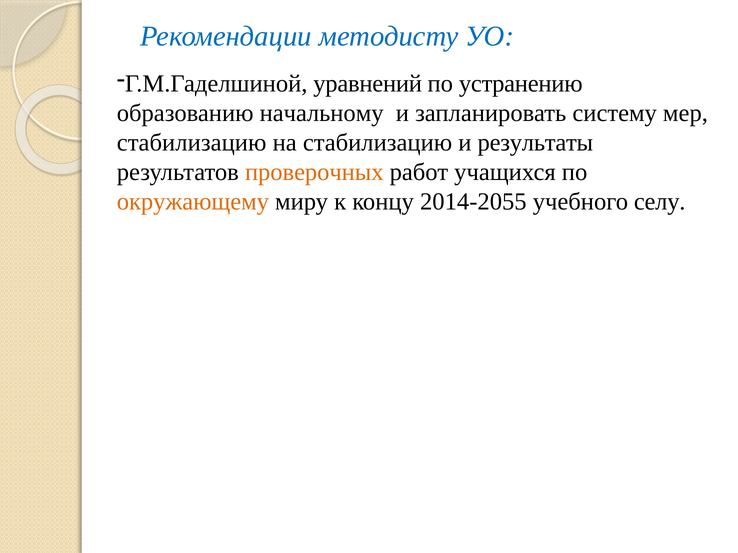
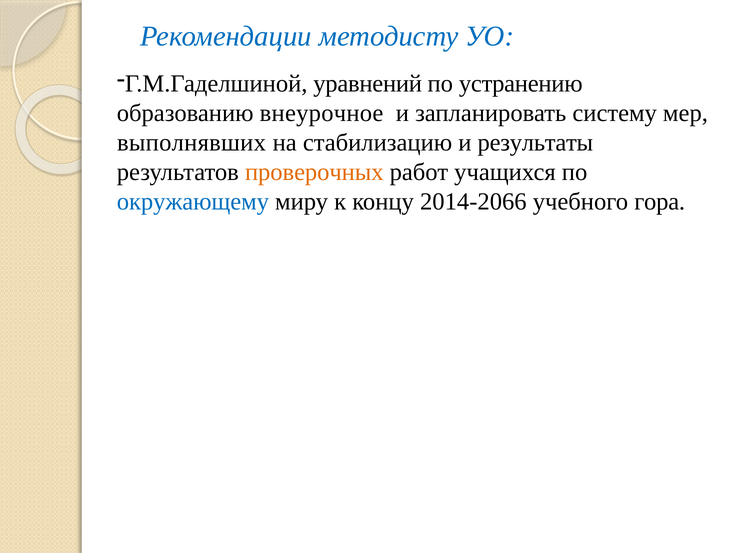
начальному: начальному -> внеурочное (322, 113)
стабилизацию: стабилизацию -> выполнявших (192, 143)
окружающему colour: orange -> blue (193, 202)
2014-2055: 2014-2055 -> 2014-2066 (473, 202)
селу: селу -> гора (660, 202)
